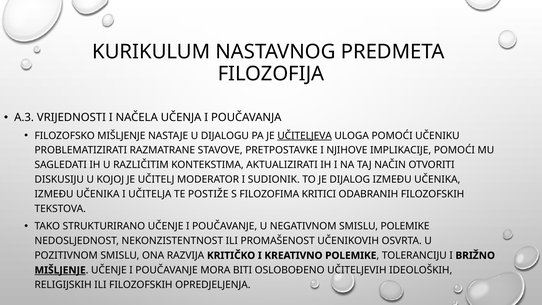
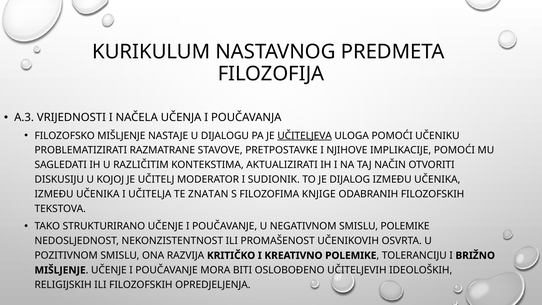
POSTIŽE: POSTIŽE -> ZNATAN (208, 194)
KRITICI: KRITICI -> KNJIGE (319, 194)
MIŠLJENJE underline: present -> none (60, 270)
